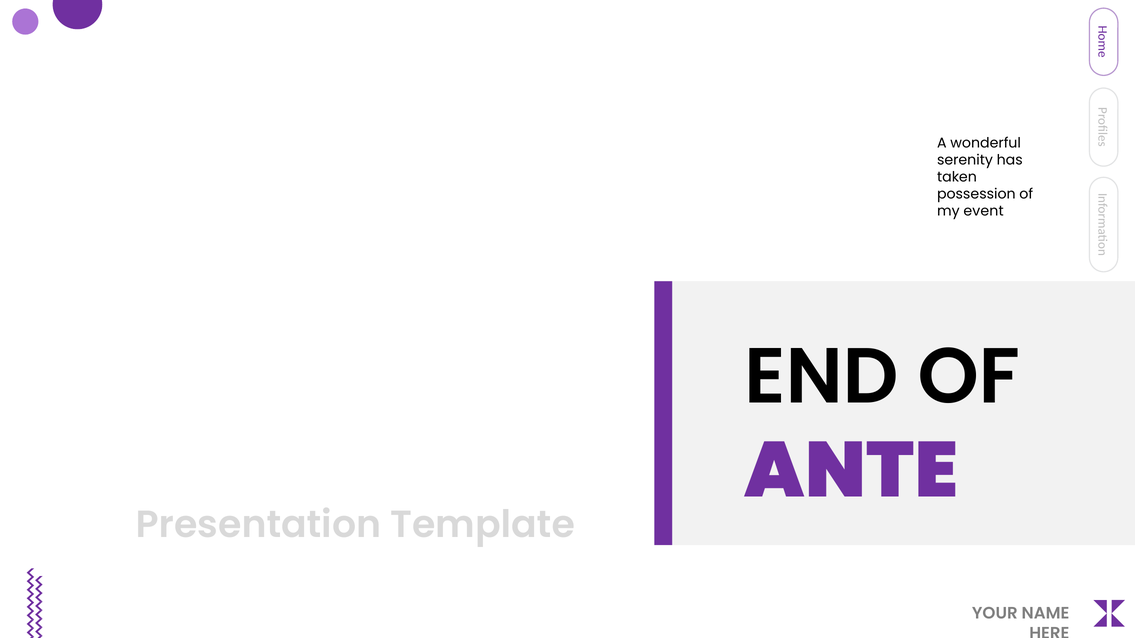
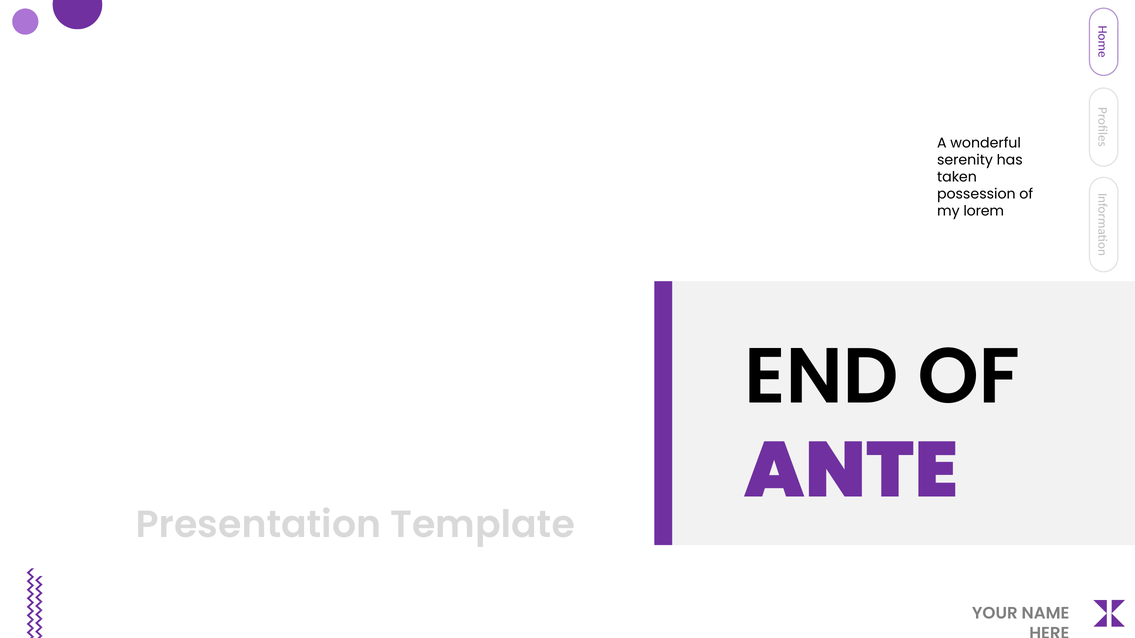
event: event -> lorem (984, 211)
